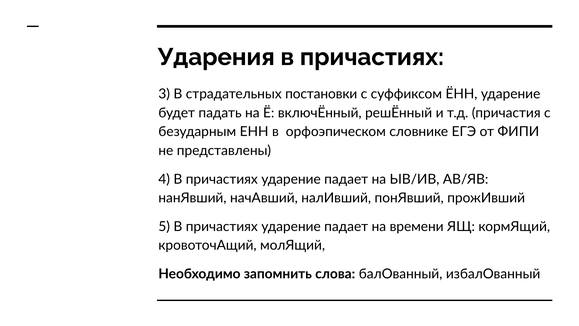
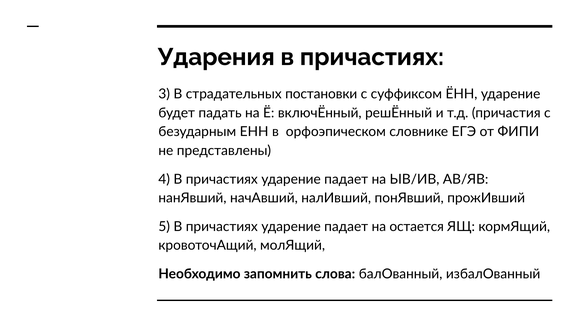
времени: времени -> остается (417, 226)
